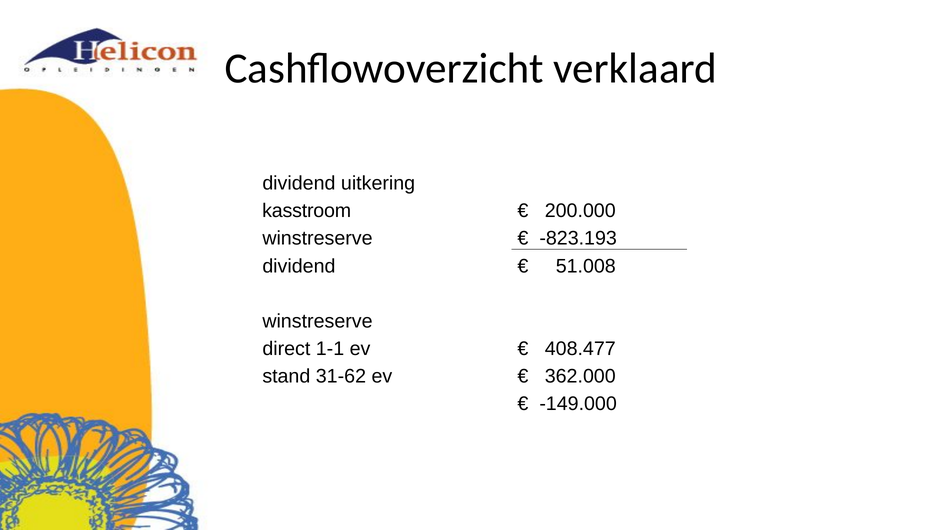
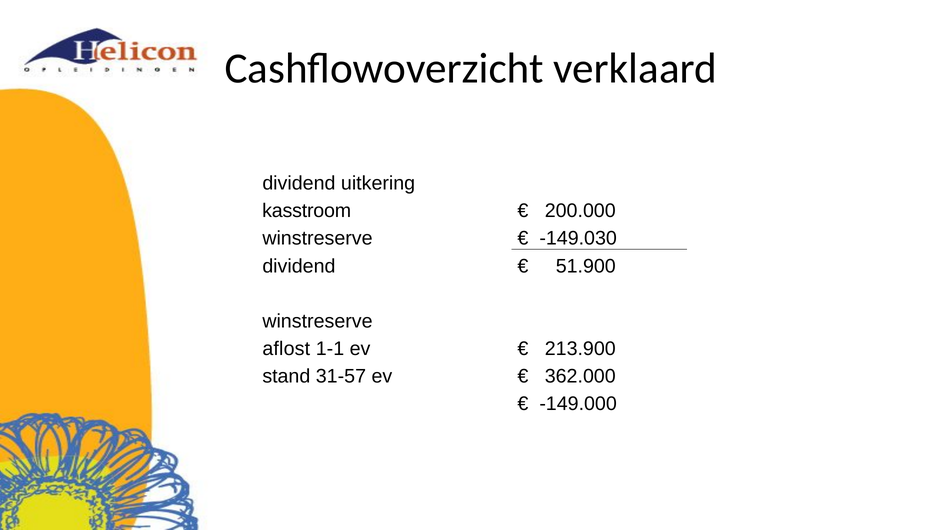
-823.193: -823.193 -> -149.030 (578, 238)
51.008: 51.008 -> 51.900 (586, 266)
direct: direct -> aflost (286, 349)
408.477: 408.477 -> 213.900 (580, 349)
31-62: 31-62 -> 31-57 (341, 376)
